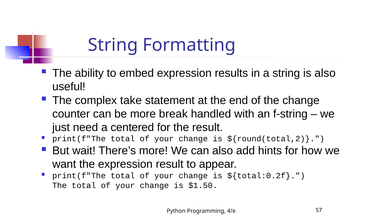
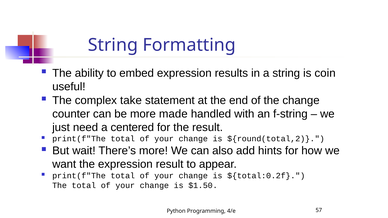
is also: also -> coin (325, 73)
break: break -> made (173, 114)
